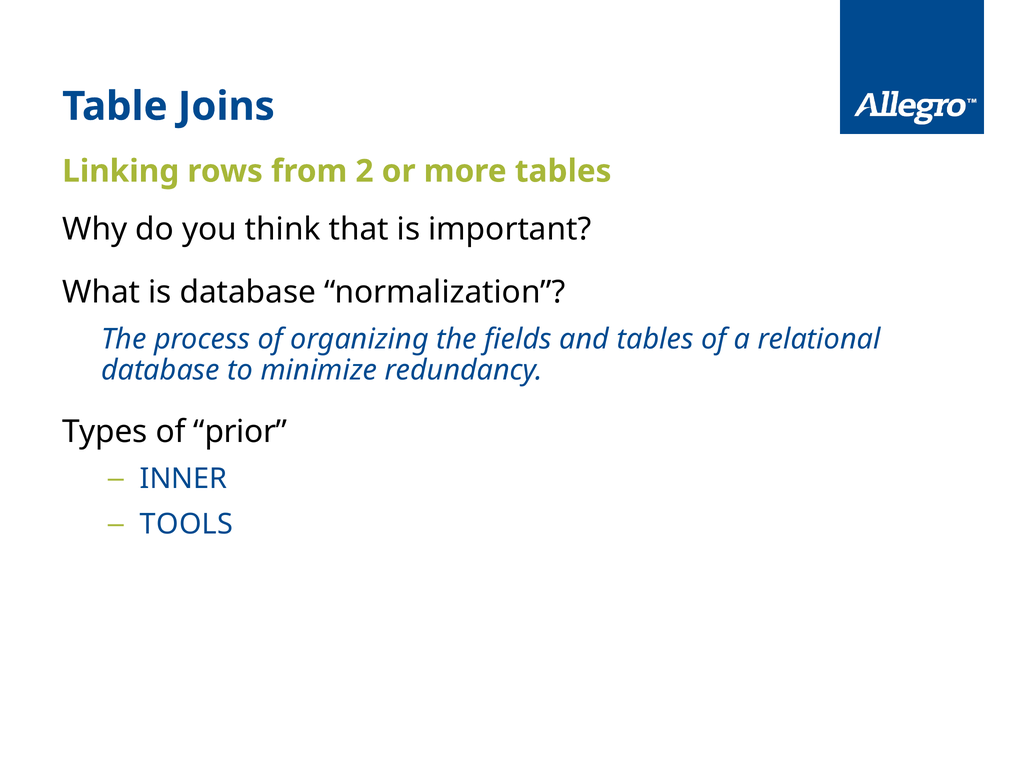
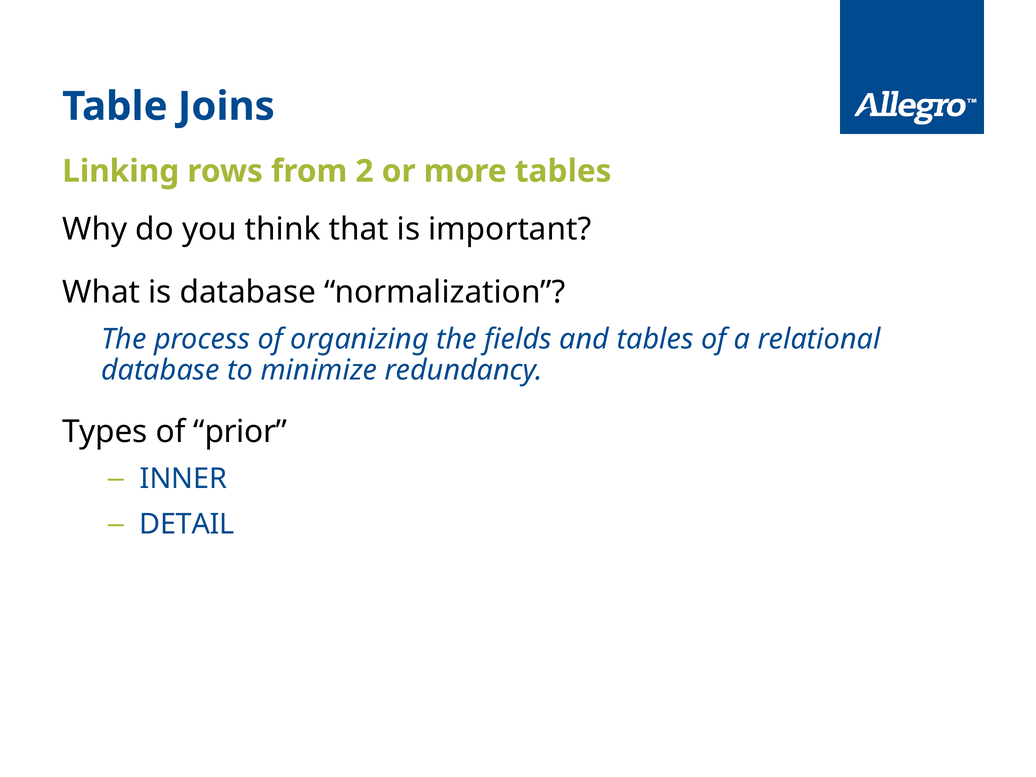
TOOLS: TOOLS -> DETAIL (187, 524)
